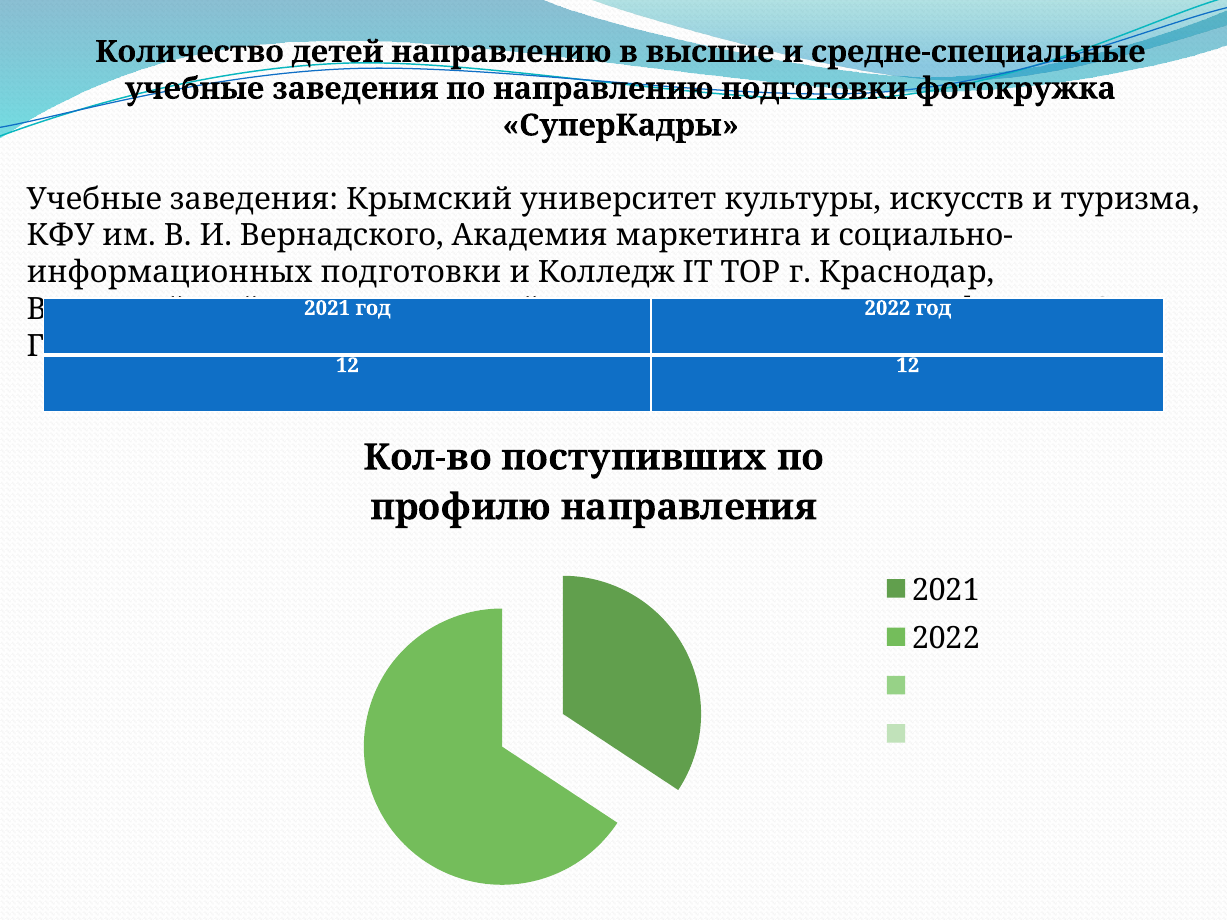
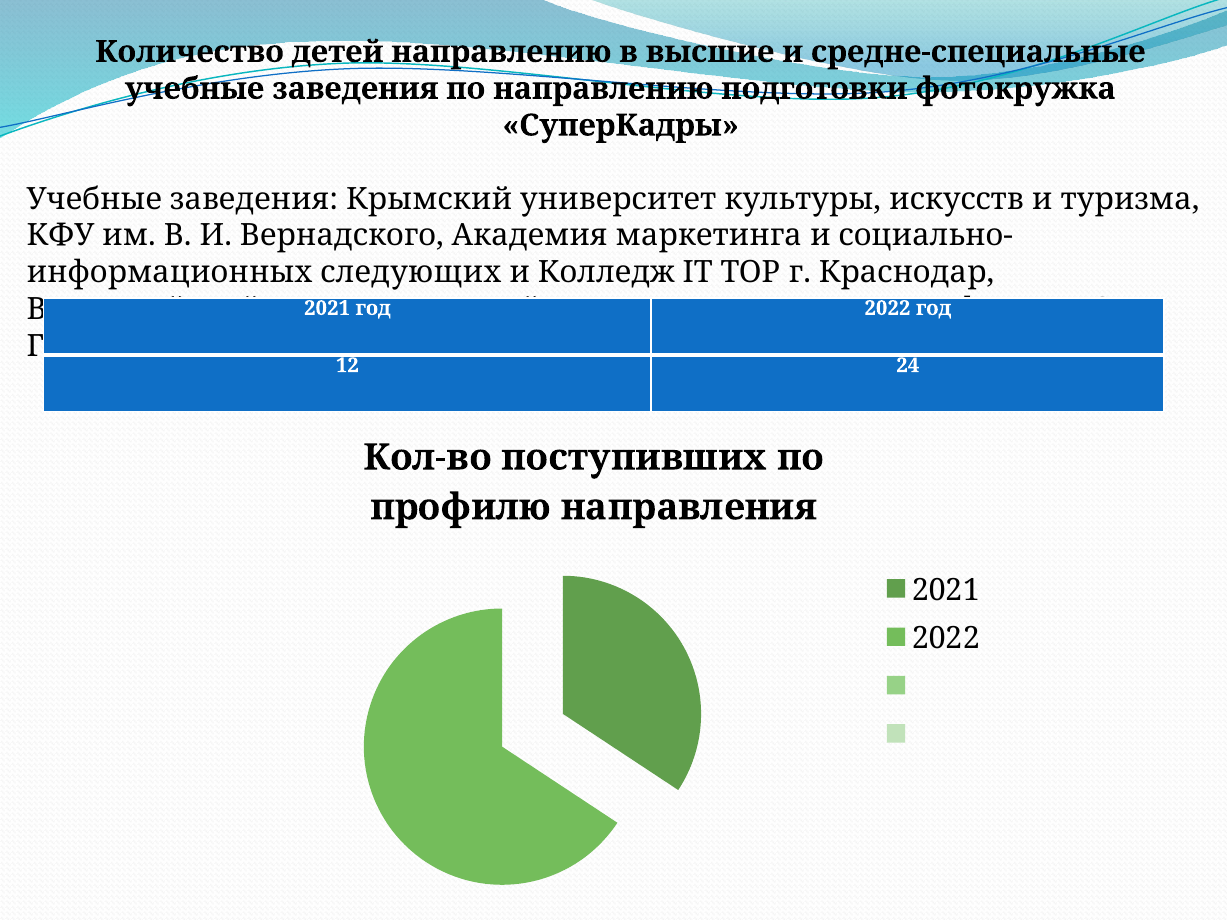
подготовки: подготовки -> следующих (411, 273)
12 12: 12 -> 24 (908, 365)
